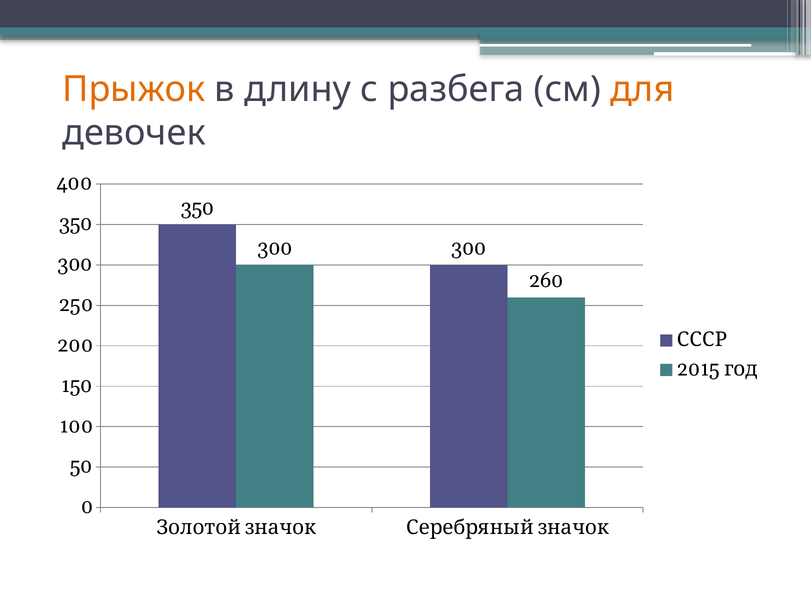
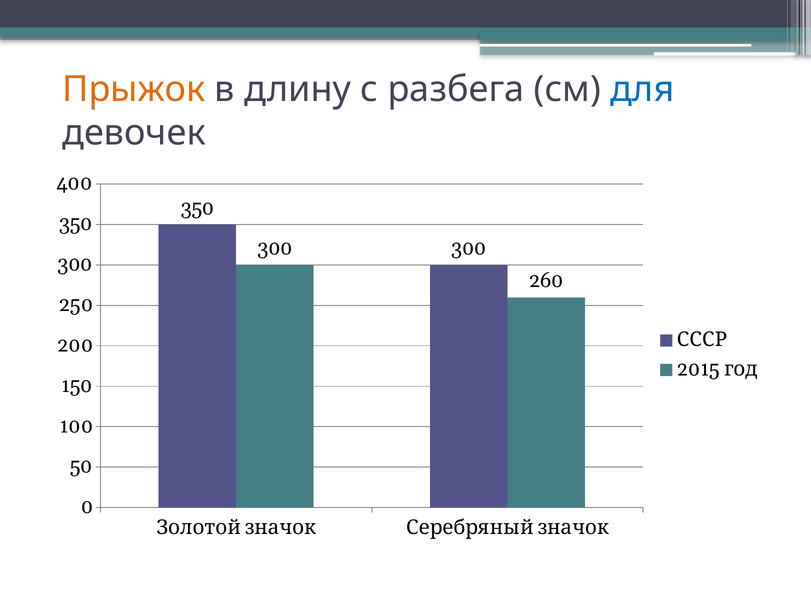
для colour: orange -> blue (642, 90)
